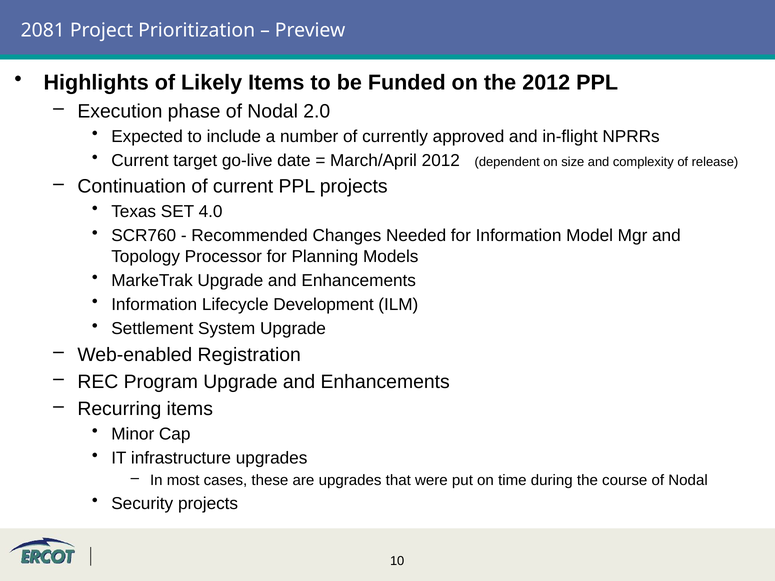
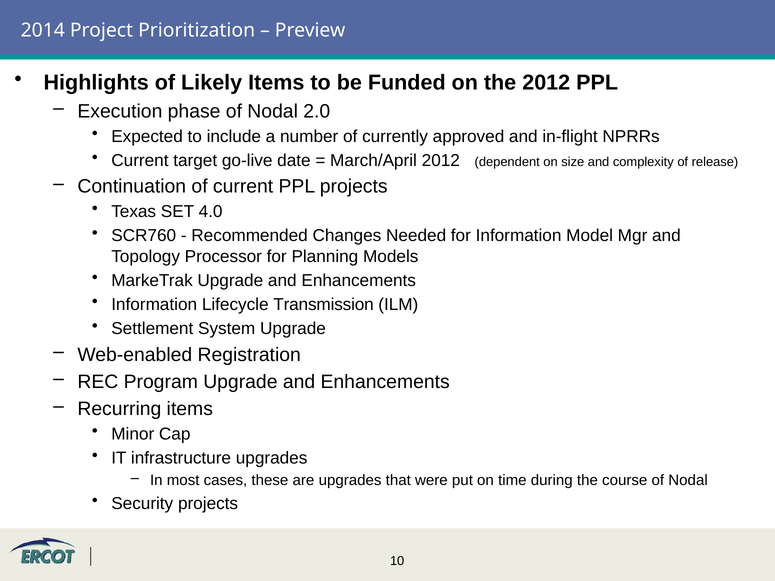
2081: 2081 -> 2014 (43, 30)
Development: Development -> Transmission (324, 305)
